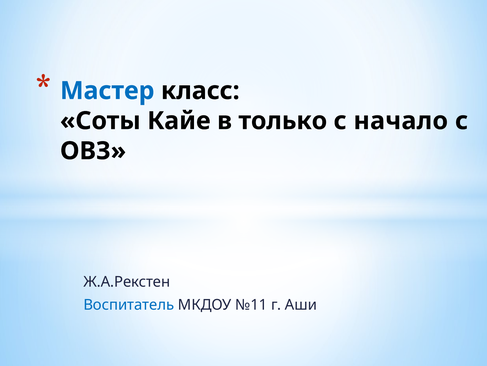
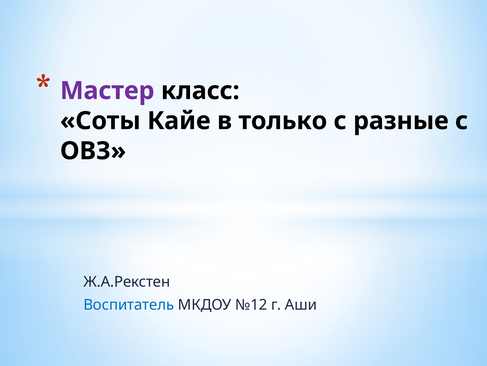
Мастер colour: blue -> purple (107, 91)
начало: начало -> разные (401, 121)
№11: №11 -> №12 (251, 304)
